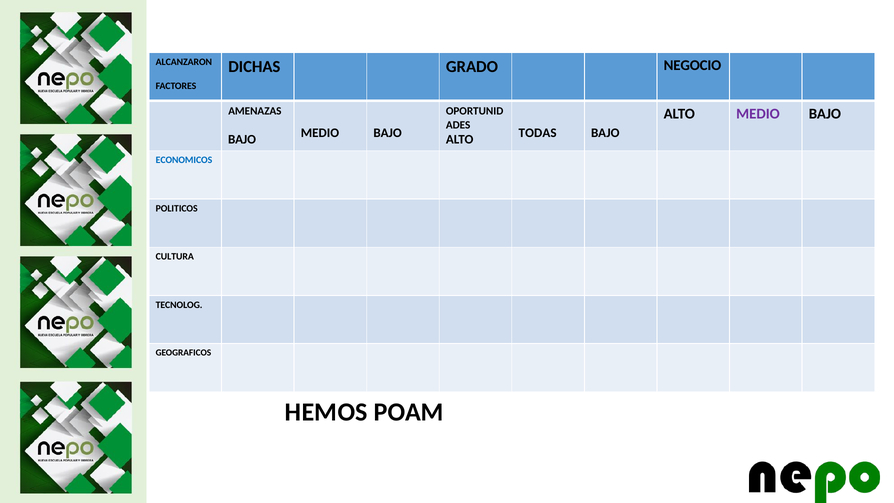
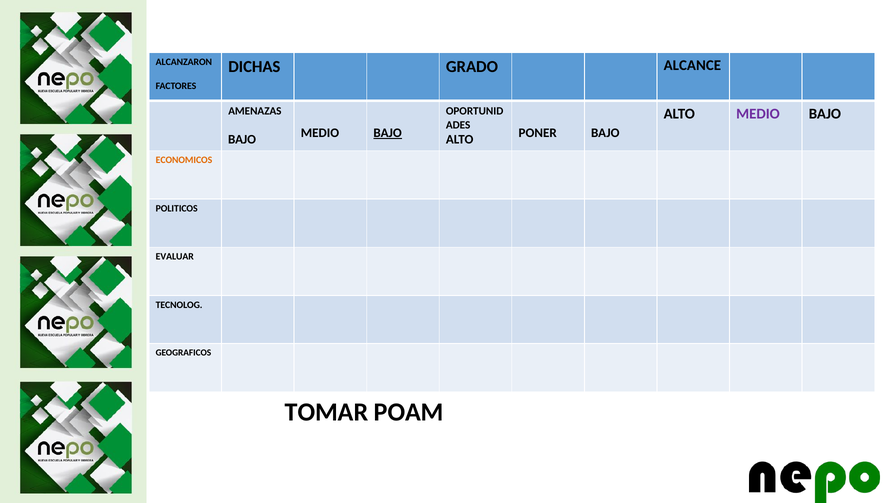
NEGOCIO: NEGOCIO -> ALCANCE (692, 65)
BAJO underline: none -> present (388, 133)
TODAS: TODAS -> PONER (538, 133)
ECONOMICOS colour: blue -> orange (184, 160)
CULTURA: CULTURA -> EVALUAR (175, 257)
HEMOS: HEMOS -> TOMAR (326, 412)
